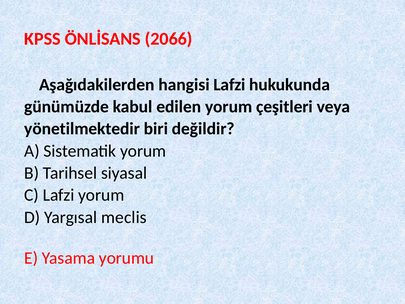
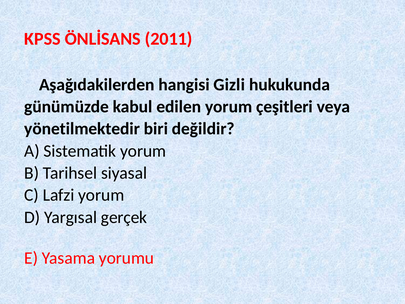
2066: 2066 -> 2011 (169, 39)
hangisi Lafzi: Lafzi -> Gizli (229, 85)
meclis: meclis -> gerçek (124, 217)
